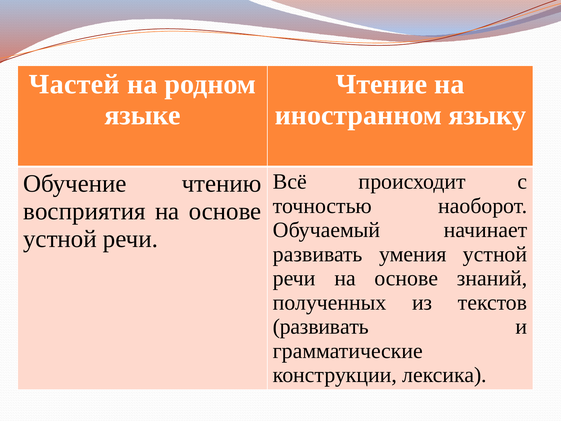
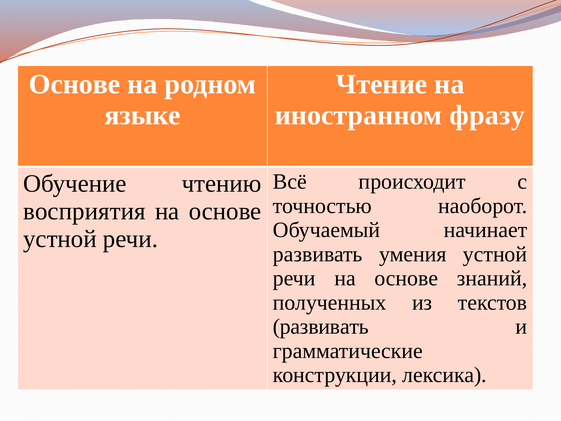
Частей: Частей -> Основе (75, 84)
языку: языку -> фразу (487, 115)
